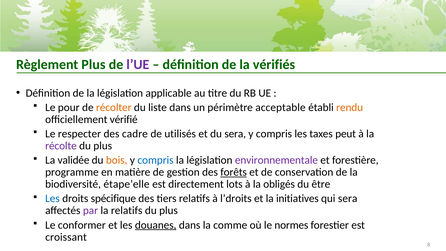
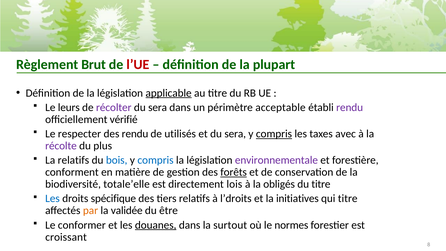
Règlement Plus: Plus -> Brut (94, 64)
l’UE colour: purple -> red (138, 64)
vérifiés: vérifiés -> plupart (274, 64)
applicable underline: none -> present (169, 93)
pour: pour -> leurs (69, 107)
récolter colour: orange -> purple (114, 107)
liste: liste -> sera (158, 107)
rendu colour: orange -> purple (350, 107)
des cadre: cadre -> rendu (135, 134)
compris underline: none -> present (274, 134)
peut: peut -> avec (346, 134)
La validée: validée -> relatifs (73, 160)
bois colour: orange -> blue (117, 160)
programme: programme -> conforment (72, 172)
étape’elle: étape’elle -> totale’elle (127, 184)
lots: lots -> lois (234, 184)
du être: être -> titre (321, 184)
qui sera: sera -> titre (348, 199)
par colour: purple -> orange (91, 211)
la relatifs: relatifs -> validée (127, 211)
plus: plus -> être (169, 211)
comme: comme -> surtout (230, 225)
